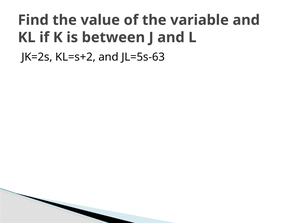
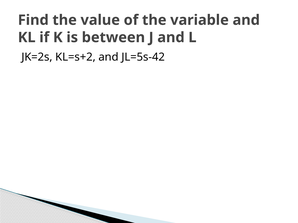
JL=5s-63: JL=5s-63 -> JL=5s-42 (143, 57)
